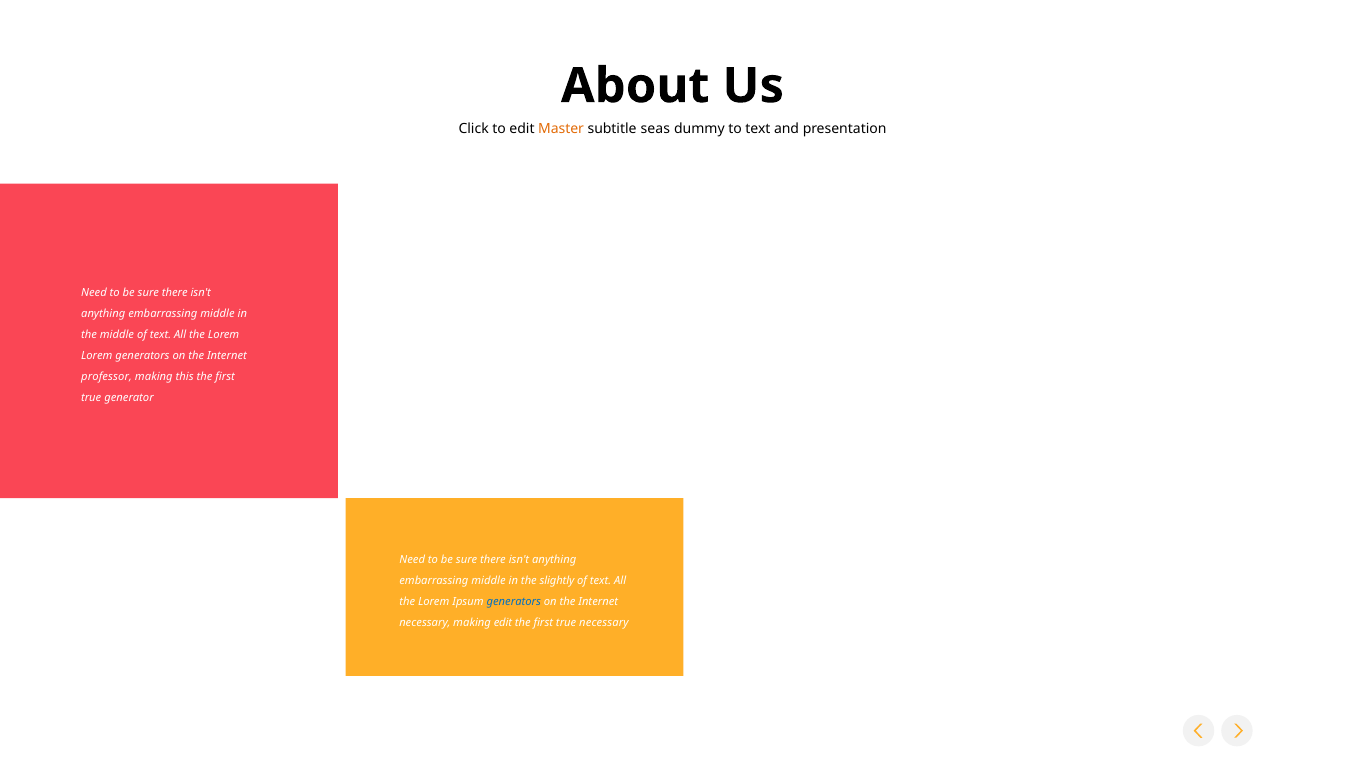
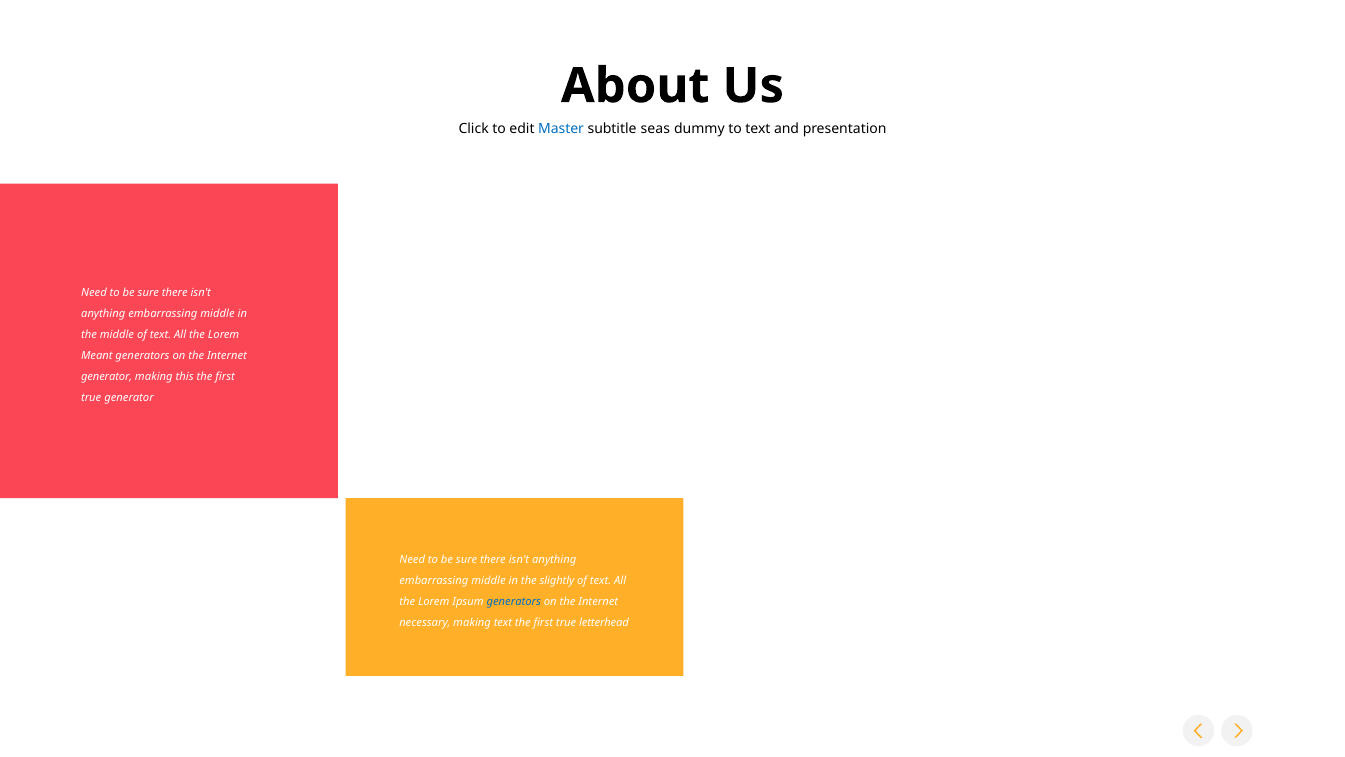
Master colour: orange -> blue (561, 129)
Lorem: Lorem -> Meant (97, 356)
professor: professor -> generator (107, 377)
making edit: edit -> text (503, 623)
true necessary: necessary -> letterhead (604, 623)
